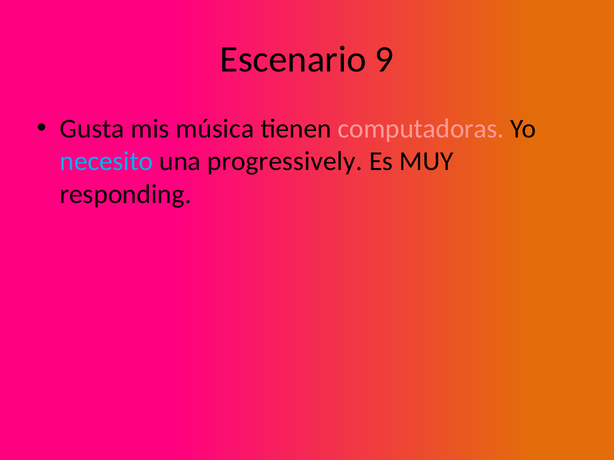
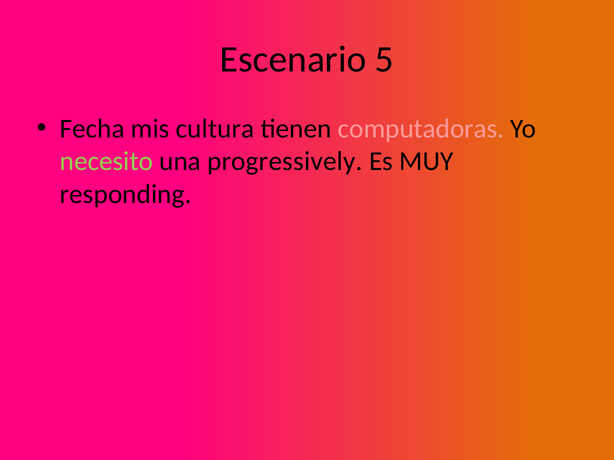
9: 9 -> 5 (384, 59)
Gusta: Gusta -> Fecha (92, 129)
música: música -> cultura (215, 129)
necesito colour: light blue -> light green (106, 162)
